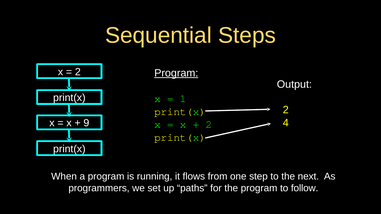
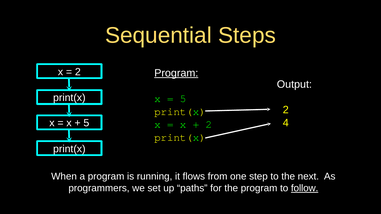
1: 1 -> 5 (183, 99)
9: 9 -> 5 (86, 123)
follow underline: none -> present (305, 188)
